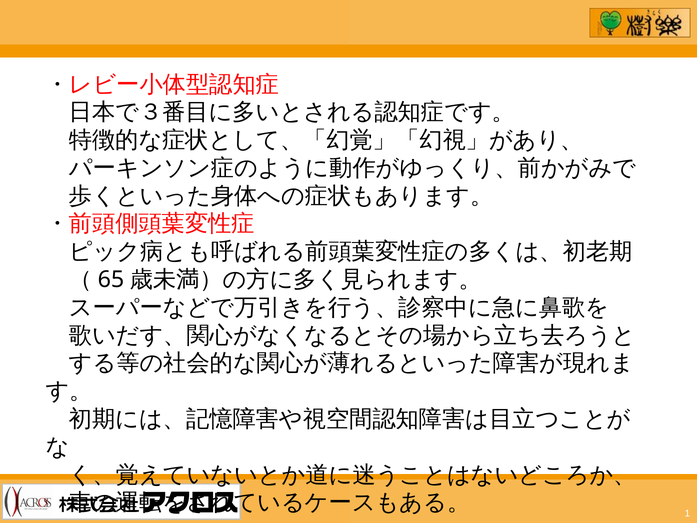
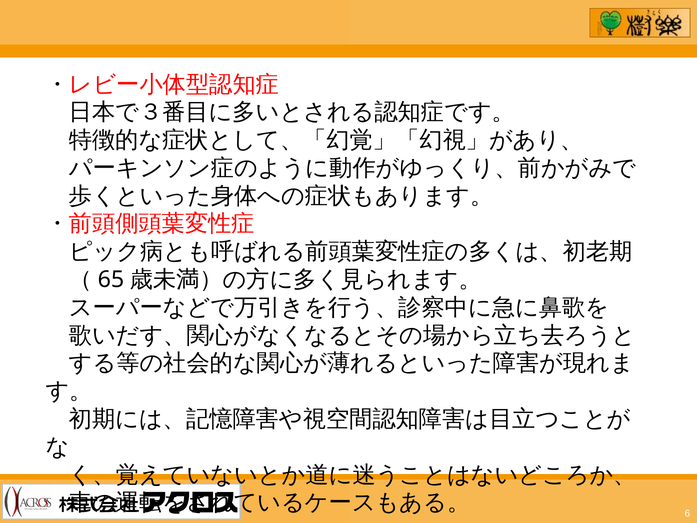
1: 1 -> 6 (687, 513)
